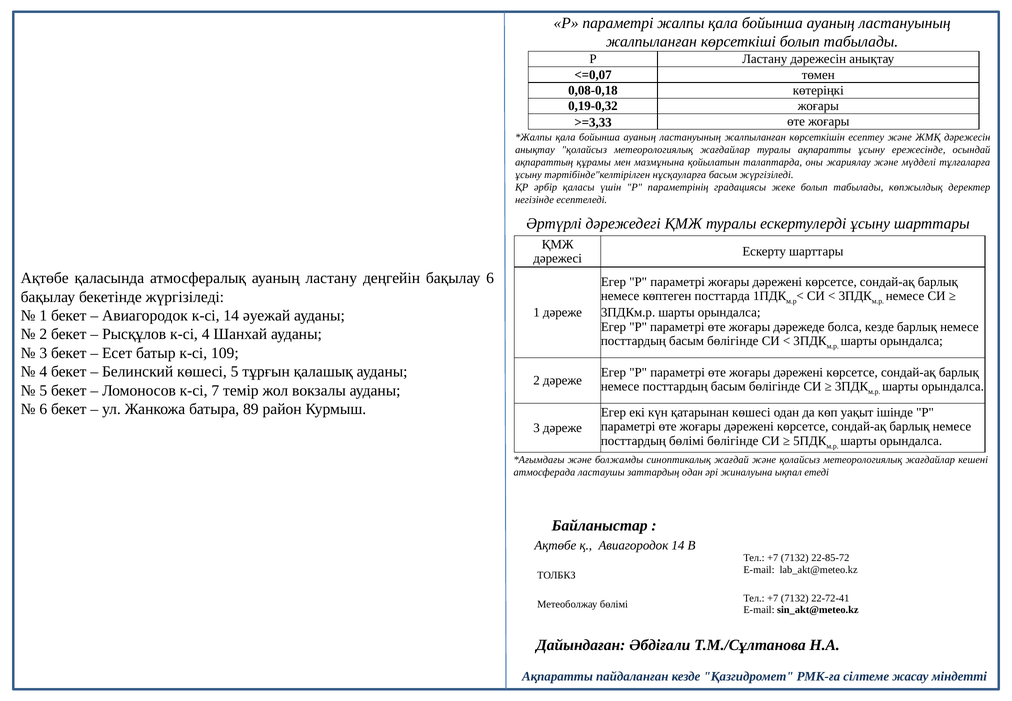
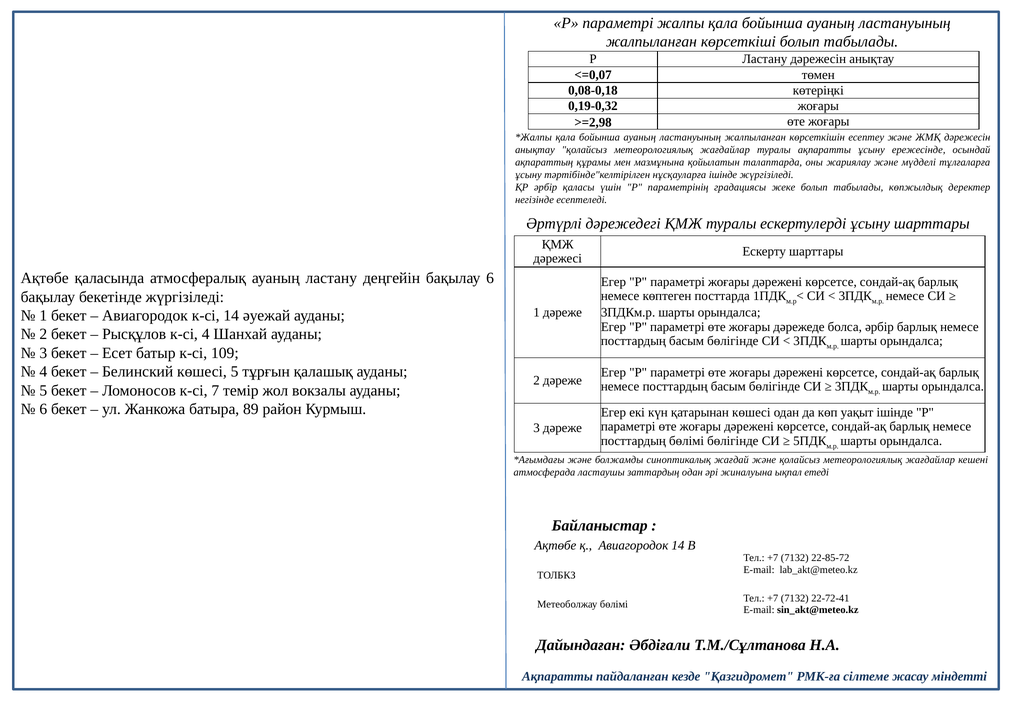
>=3,33: >=3,33 -> >=2,98 (593, 122)
нұсқауларға басым: басым -> ішінде (723, 175)
болса кезде: кезде -> әрбір (879, 327)
